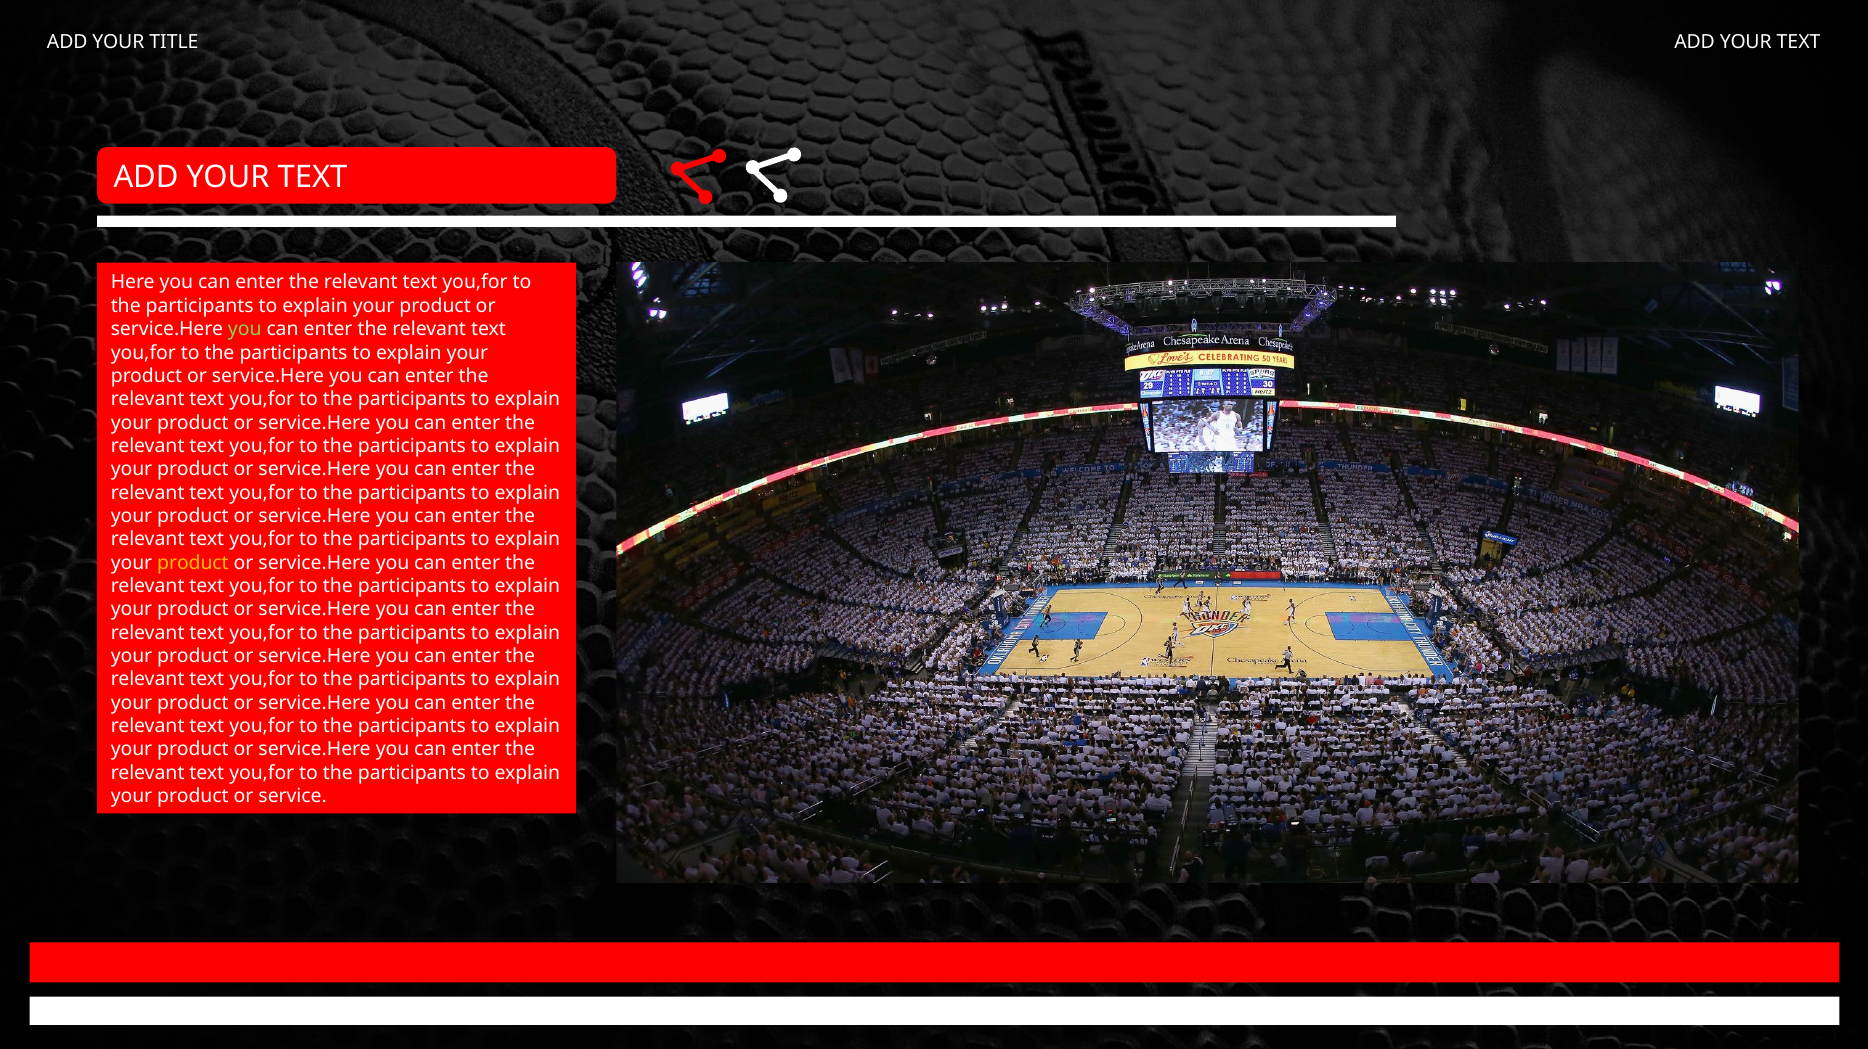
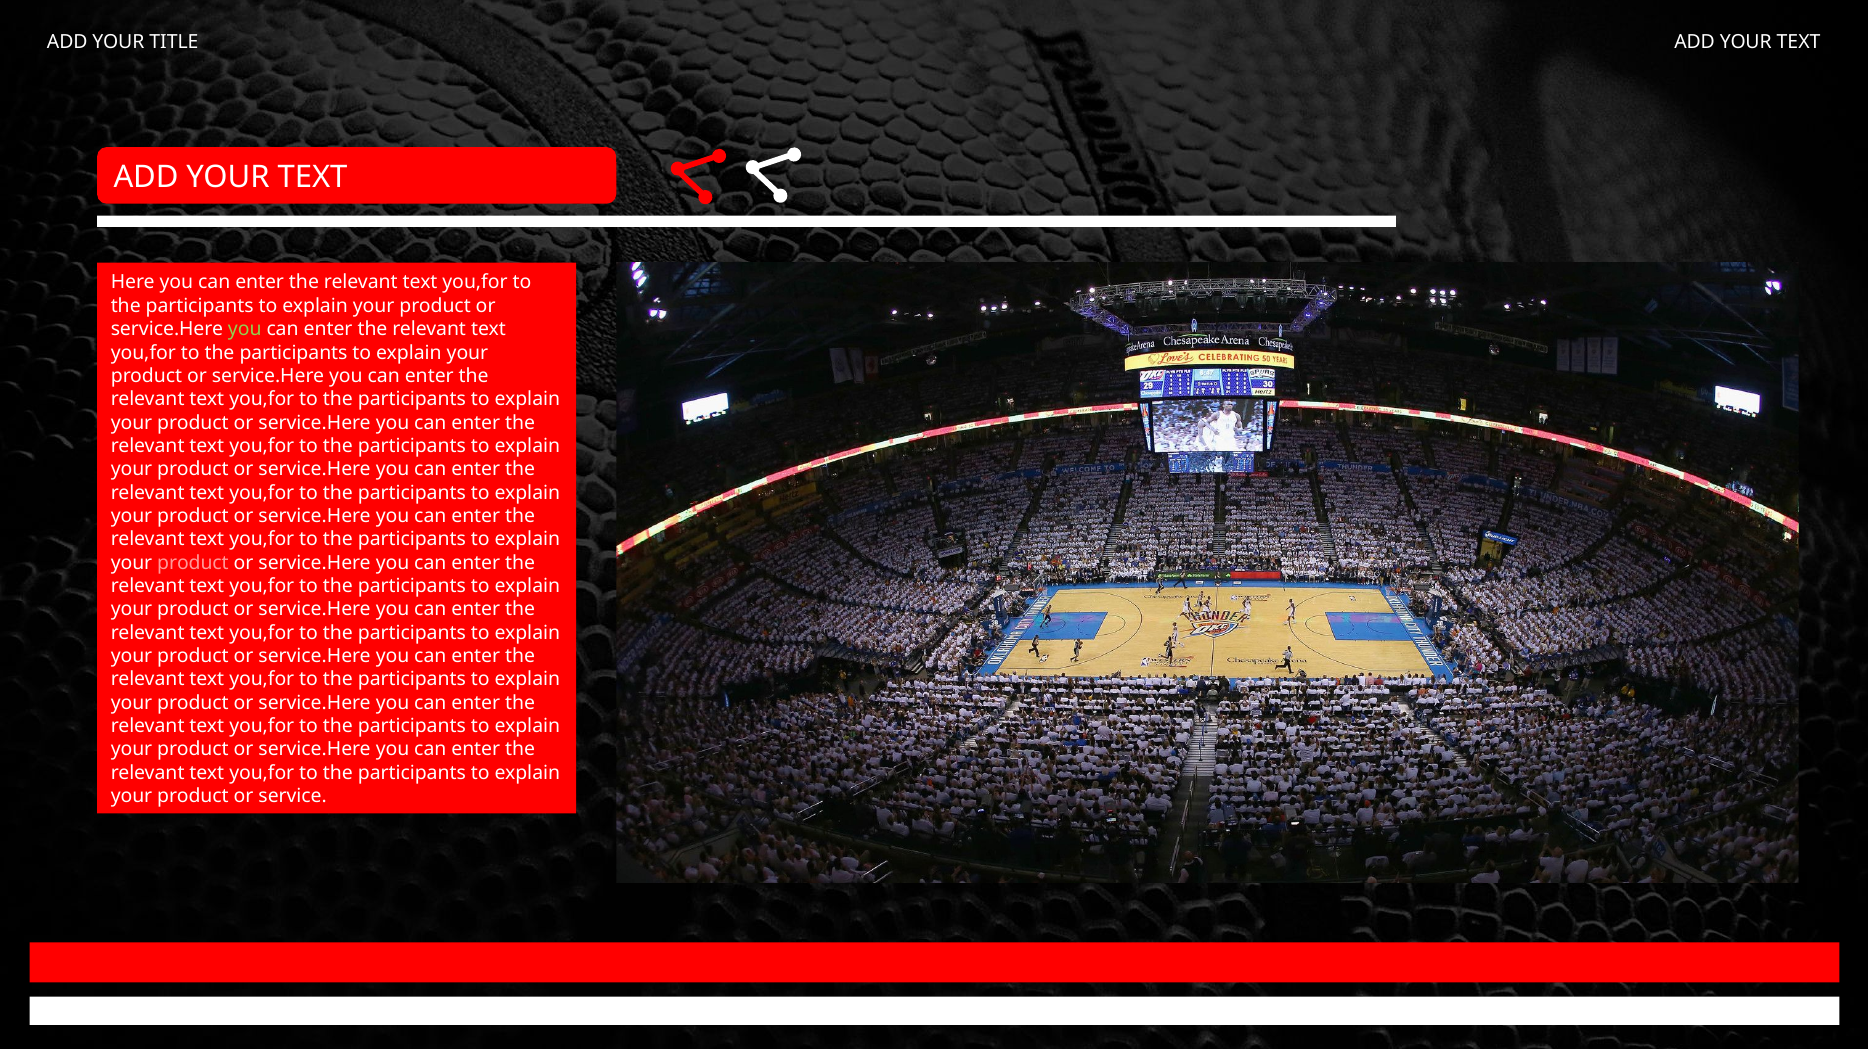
product colour: yellow -> pink (193, 563)
